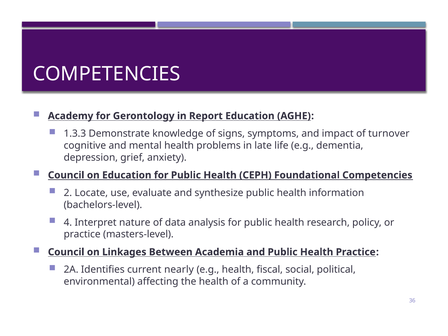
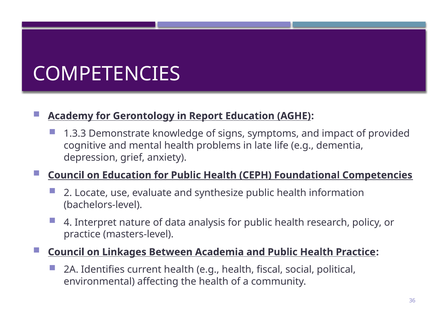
turnover: turnover -> provided (389, 134)
current nearly: nearly -> health (179, 270)
